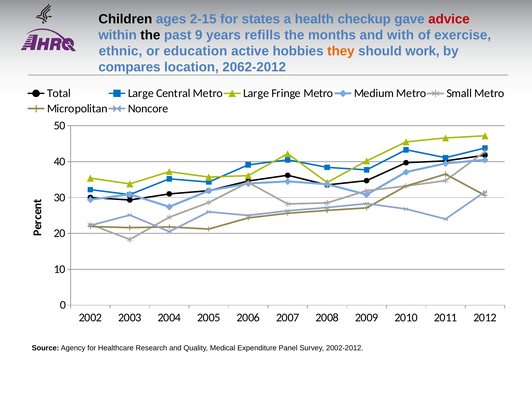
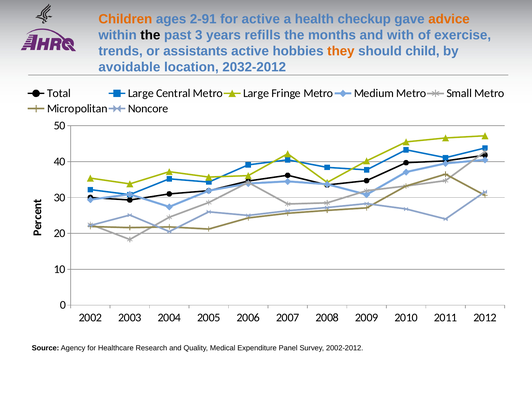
Children colour: black -> orange (125, 19)
2-15: 2-15 -> 2-91 (203, 19)
for states: states -> active (261, 19)
advice colour: red -> orange (449, 19)
9: 9 -> 3 (199, 35)
ethnic: ethnic -> trends (121, 51)
education: education -> assistants (195, 51)
work: work -> child (422, 51)
compares: compares -> avoidable (129, 67)
2062-2012: 2062-2012 -> 2032-2012 (254, 67)
